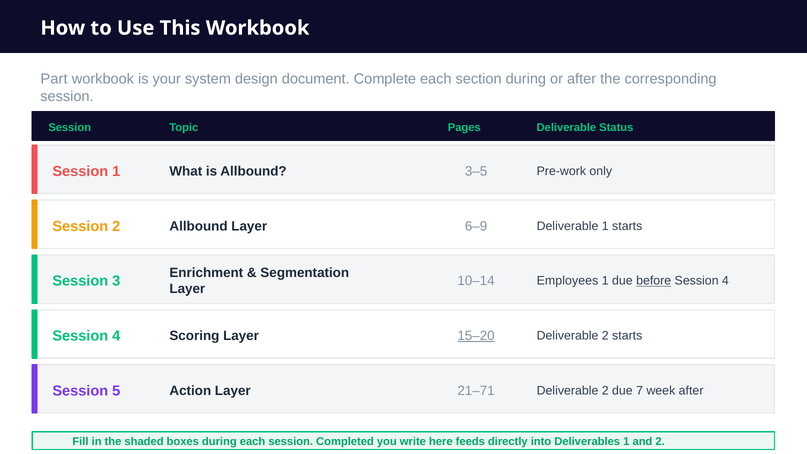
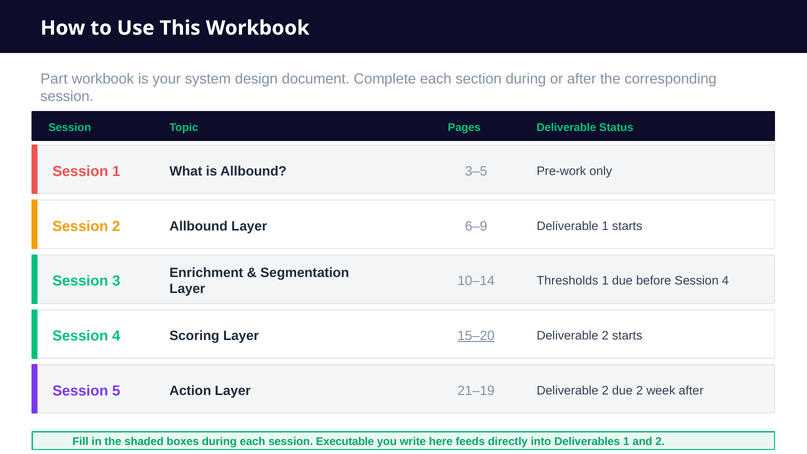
Employees: Employees -> Thresholds (567, 281)
before underline: present -> none (654, 281)
21–71: 21–71 -> 21–19 (476, 391)
due 7: 7 -> 2 (640, 391)
Completed: Completed -> Executable (345, 441)
